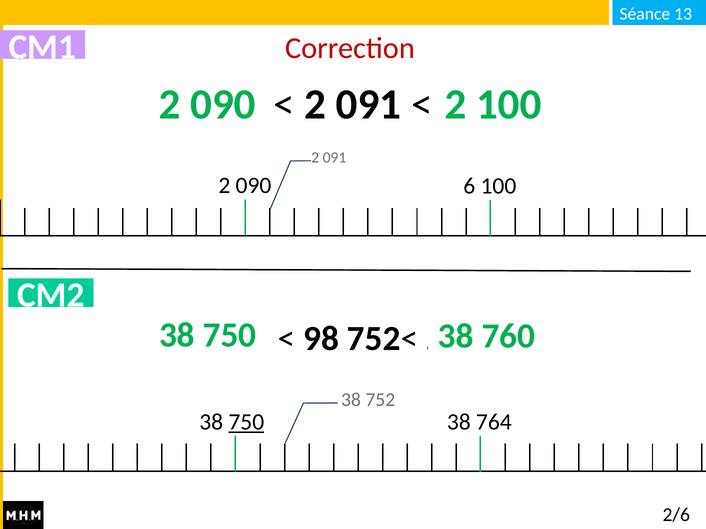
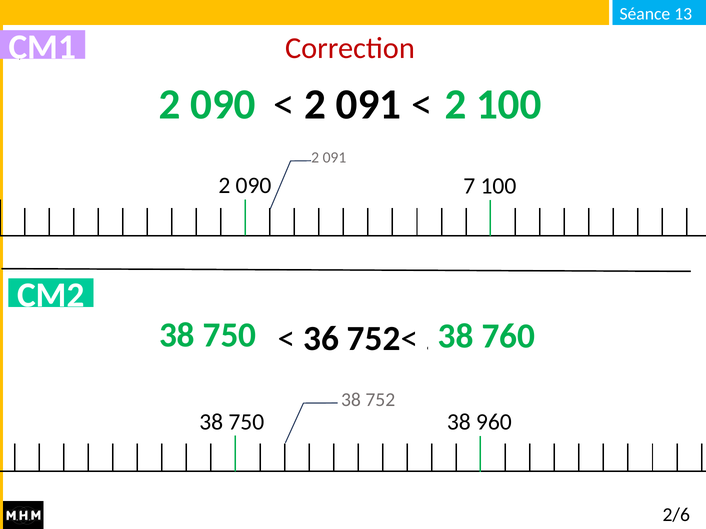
6: 6 -> 7 (469, 186)
98: 98 -> 36 (321, 339)
750 underline: present -> none (246, 422)
764: 764 -> 960 (494, 422)
